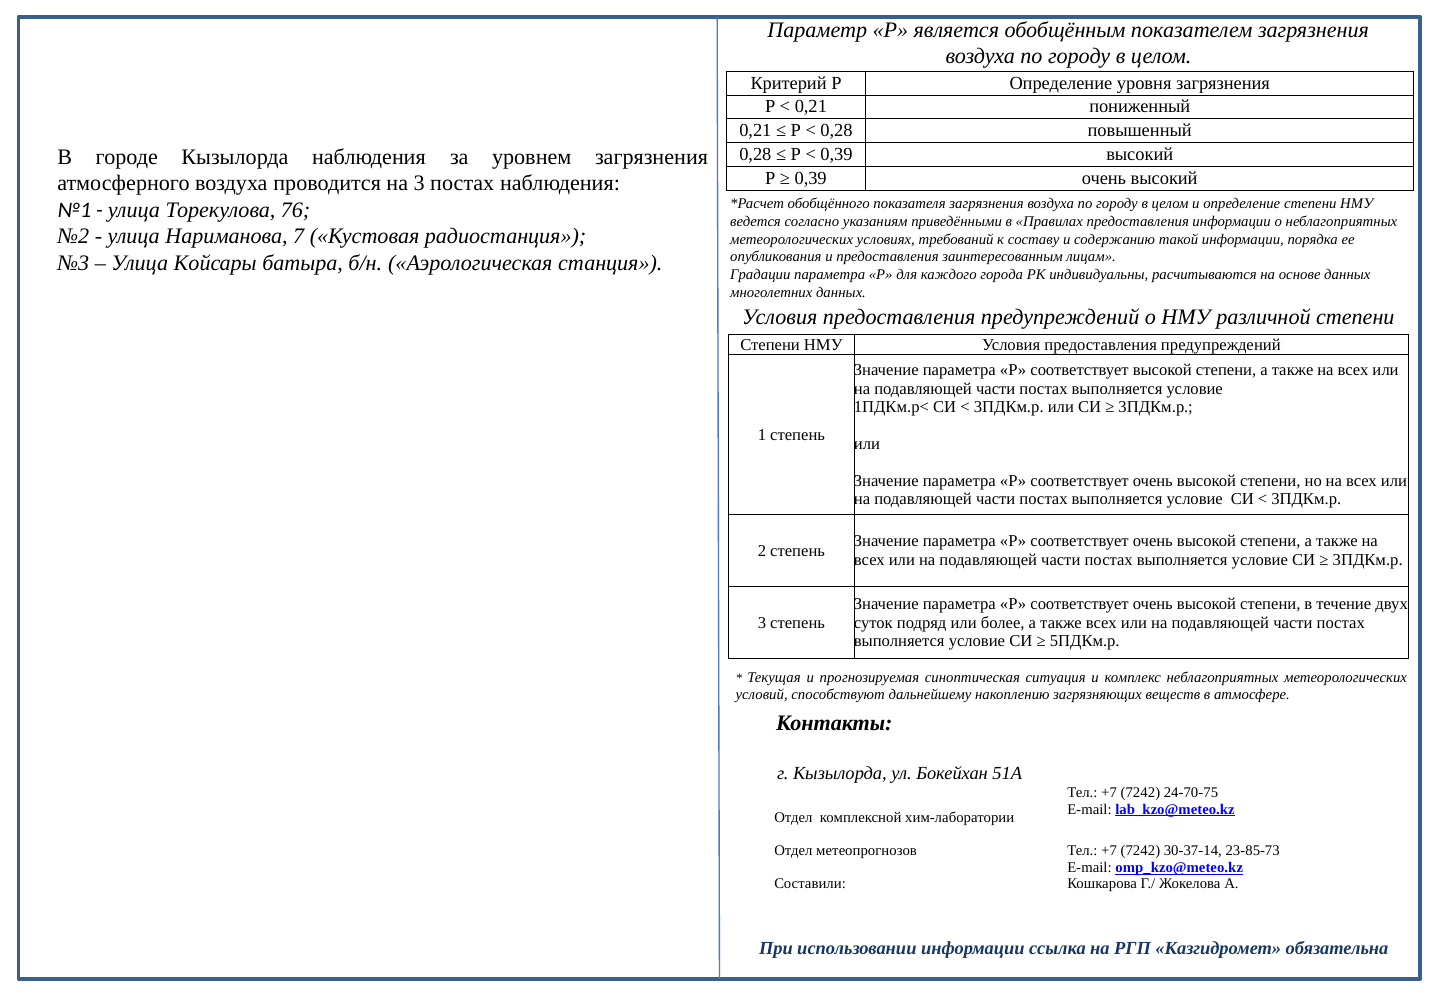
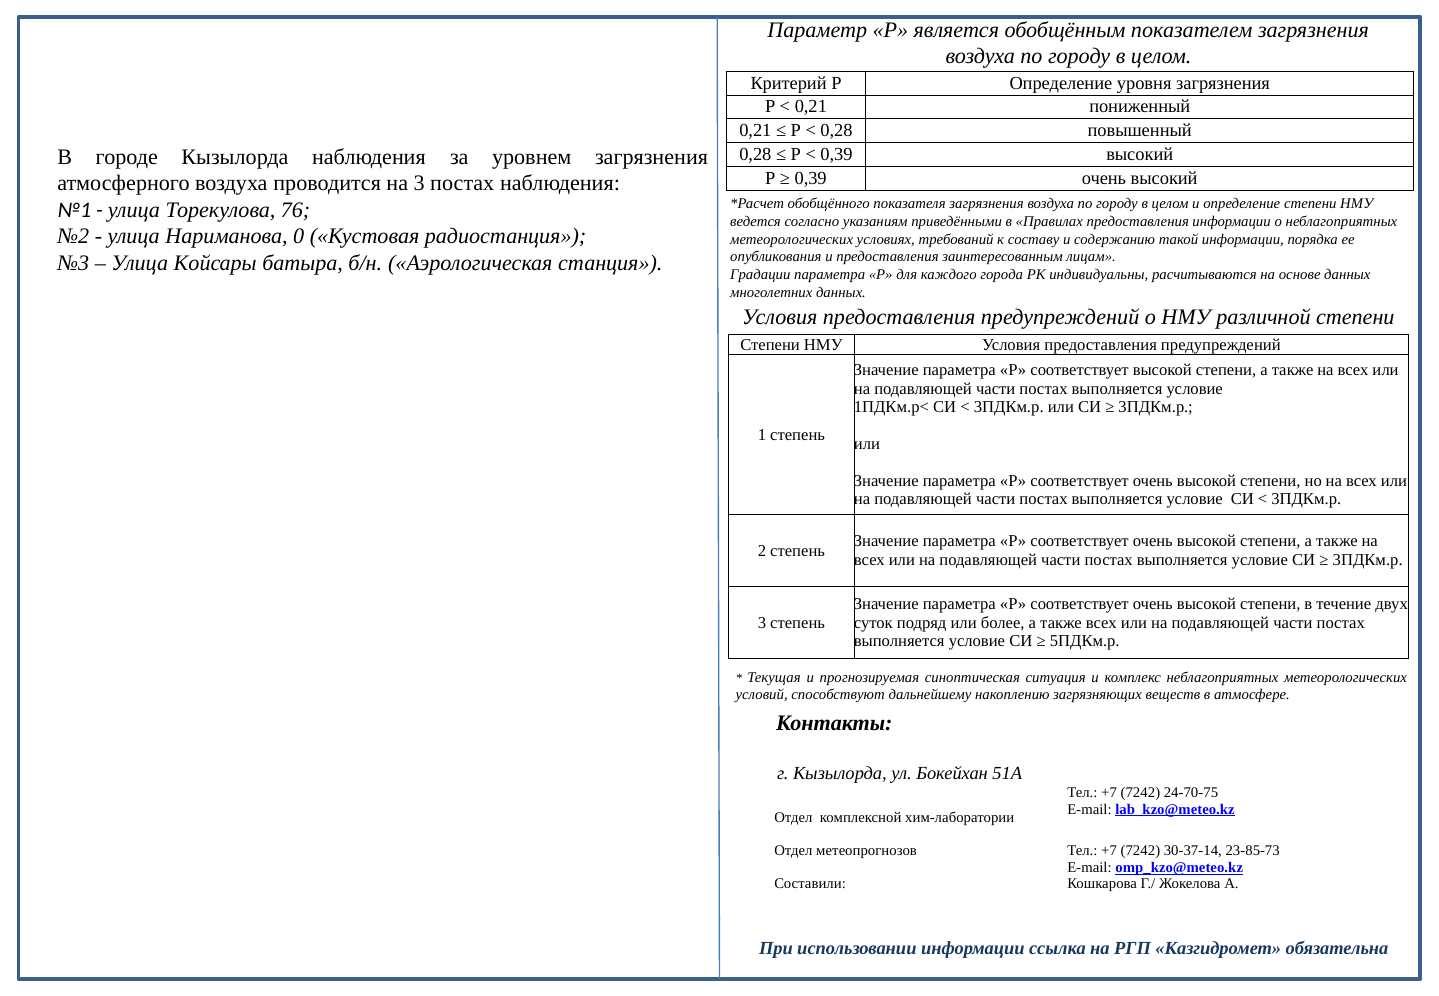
7: 7 -> 0 (299, 236)
